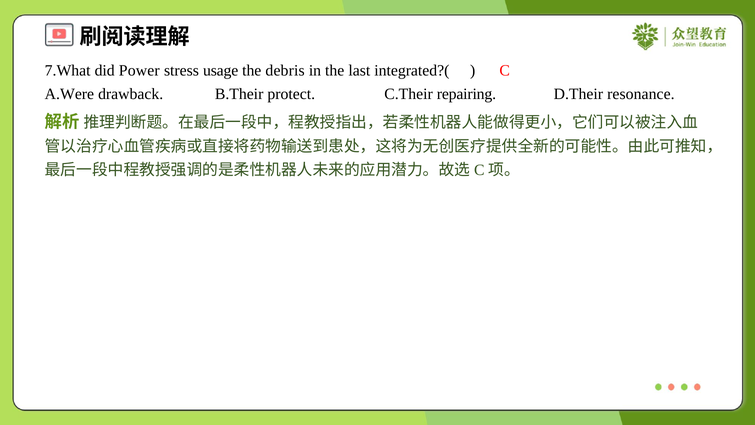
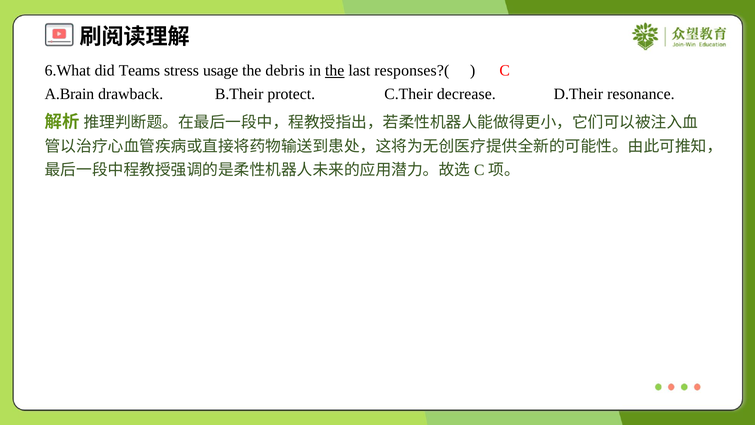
7.What: 7.What -> 6.What (68, 71)
Power: Power -> Teams (139, 71)
the underline: none -> present (335, 71)
integrated?(: integrated?( -> responses?( (412, 71)
A.Were: A.Were -> A.Brain (69, 94)
repairing: repairing -> decrease (466, 94)
